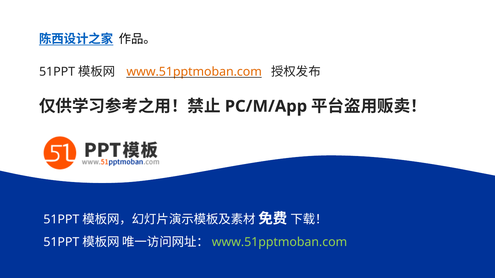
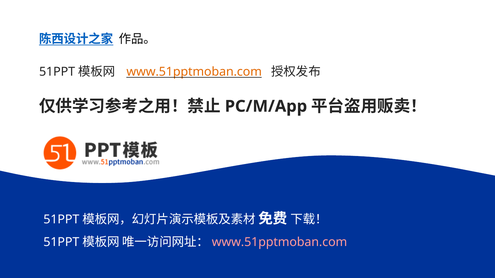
www.51pptmoban.com colour: light green -> pink (280, 242)
